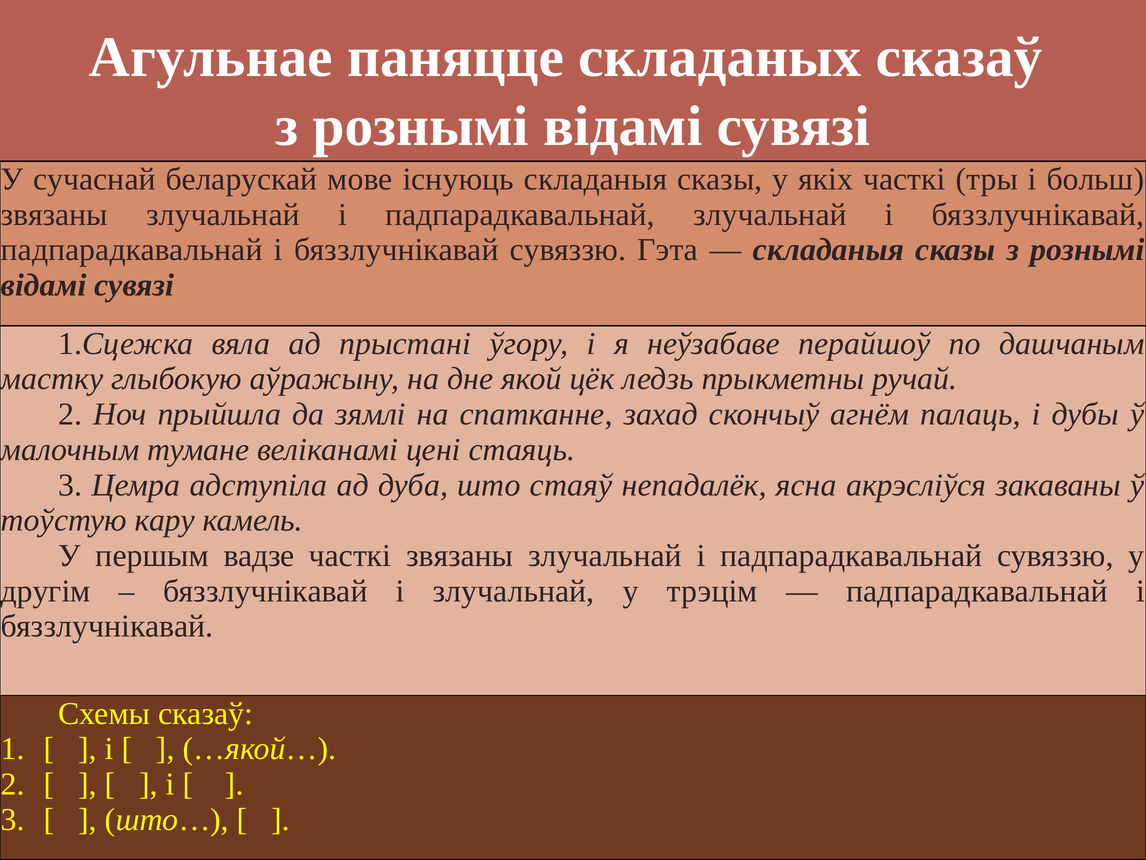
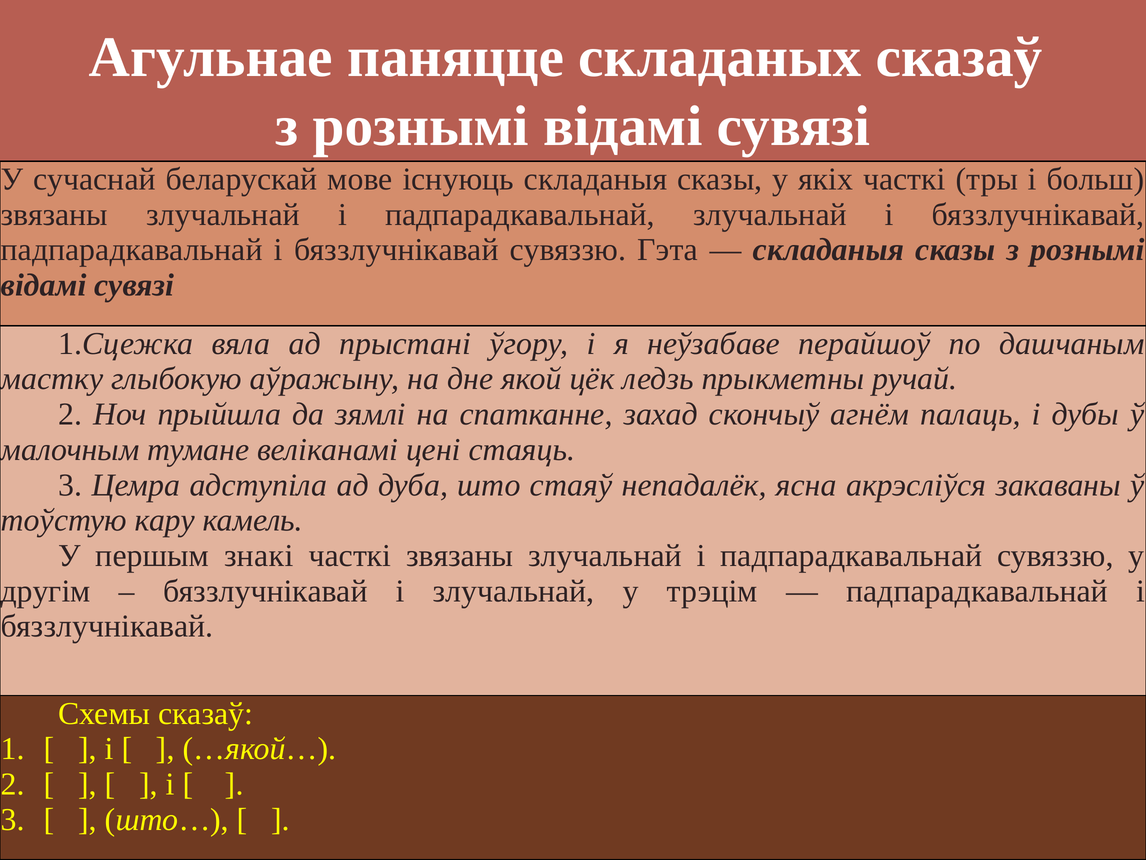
вадзе: вадзе -> знакі (259, 555)
